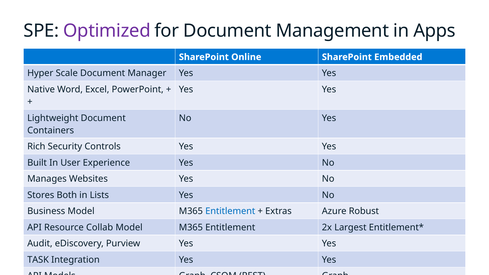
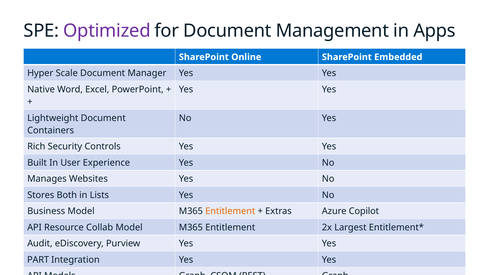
Entitlement colour: blue -> orange (230, 211)
Robust: Robust -> Copilot (364, 211)
TASK: TASK -> PART (38, 260)
